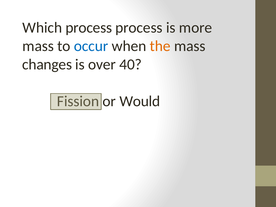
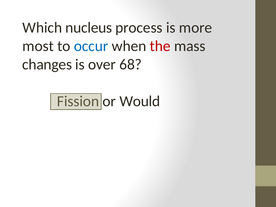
Which process: process -> nucleus (89, 28)
mass: mass -> most (38, 46)
the colour: orange -> red (160, 46)
40: 40 -> 68 (131, 64)
